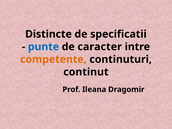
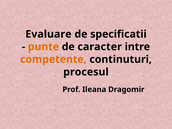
Distincte: Distincte -> Evaluare (48, 34)
punte colour: blue -> orange (44, 47)
continut: continut -> procesul (86, 72)
